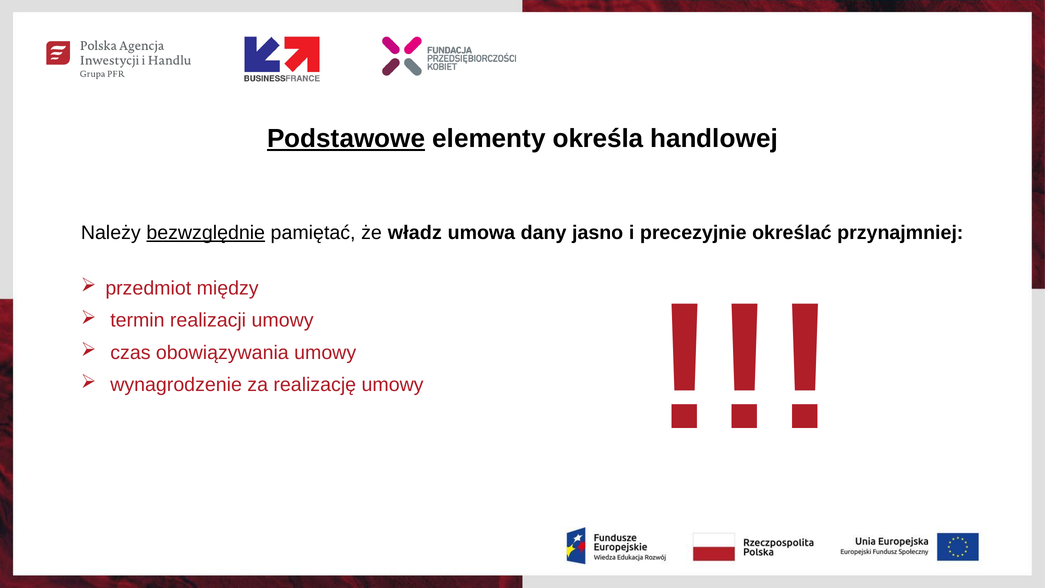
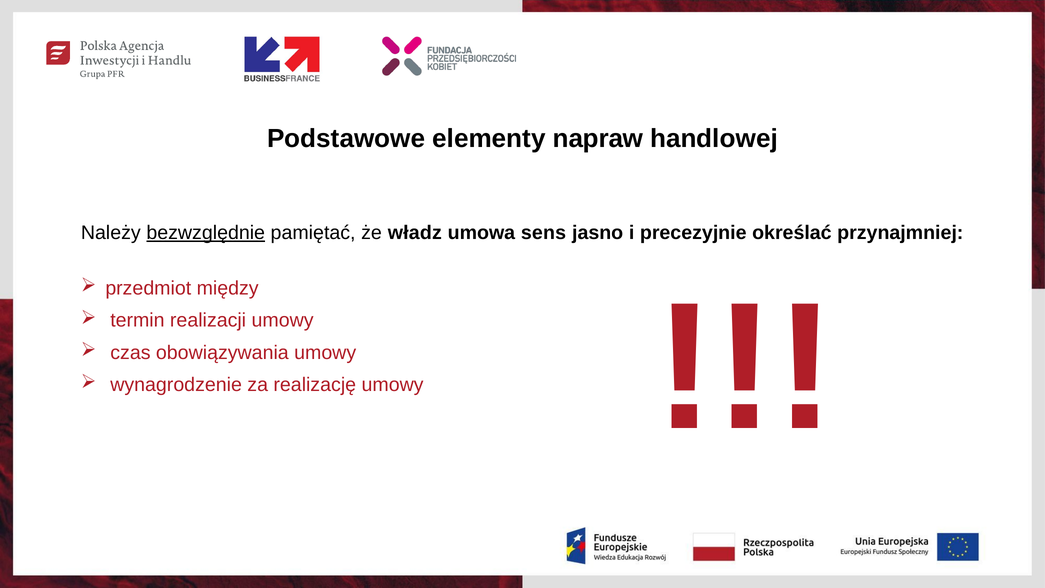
Podstawowe underline: present -> none (346, 139)
określa: określa -> napraw (598, 139)
dany: dany -> sens (544, 233)
